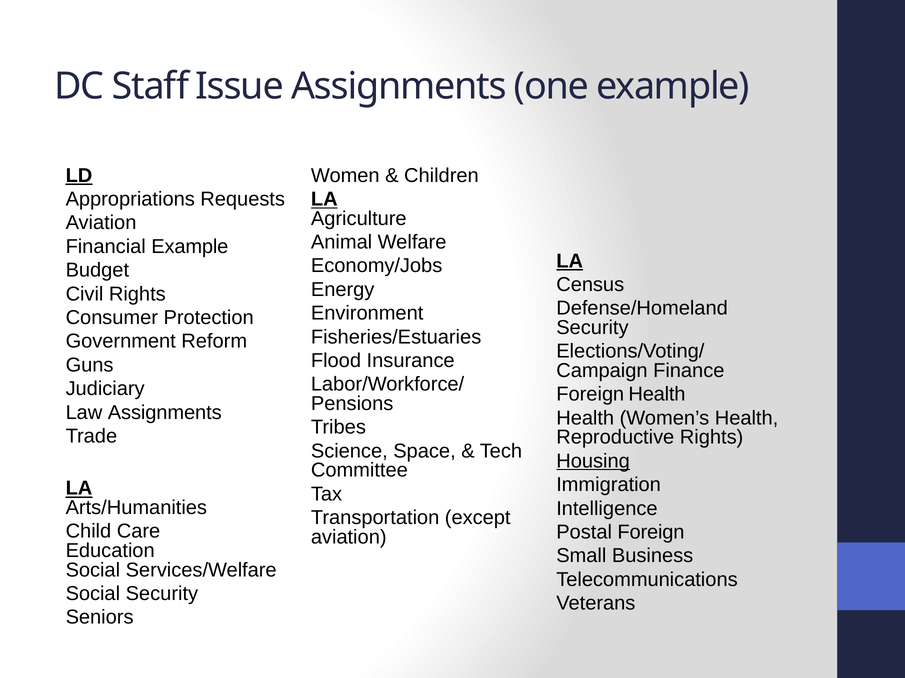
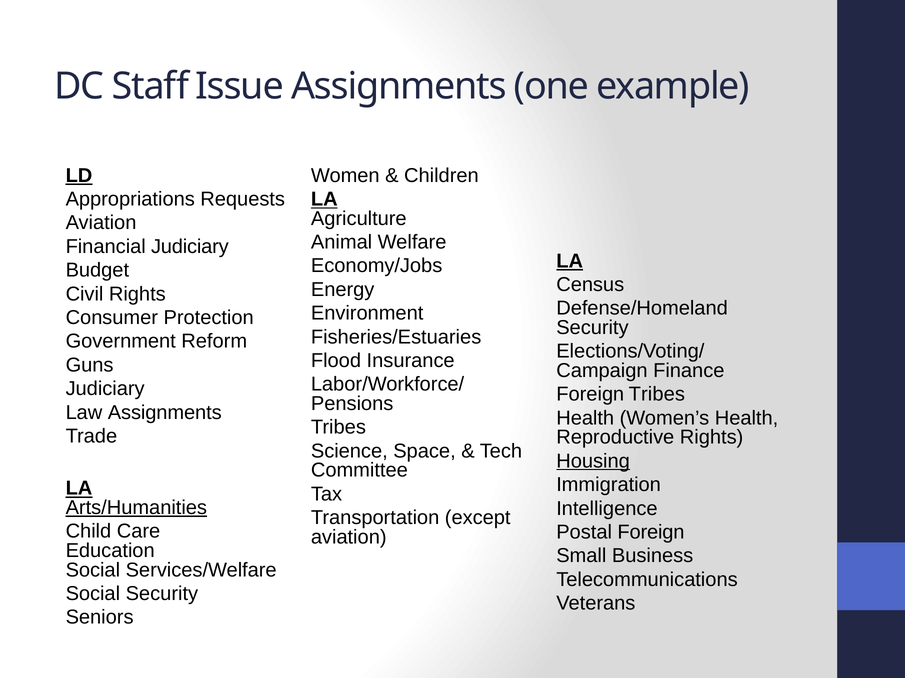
Financial Example: Example -> Judiciary (190, 247)
Foreign Health: Health -> Tribes (657, 395)
Arts/Humanities underline: none -> present (136, 508)
